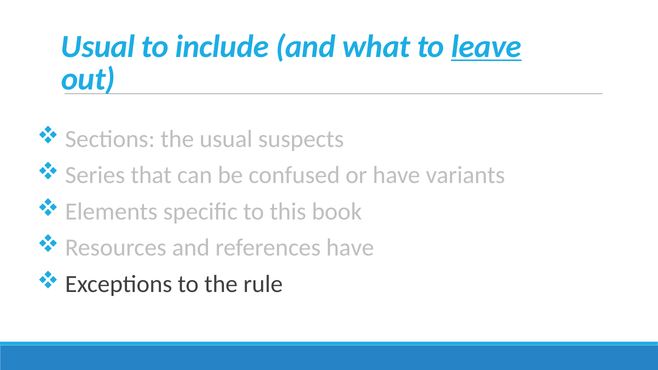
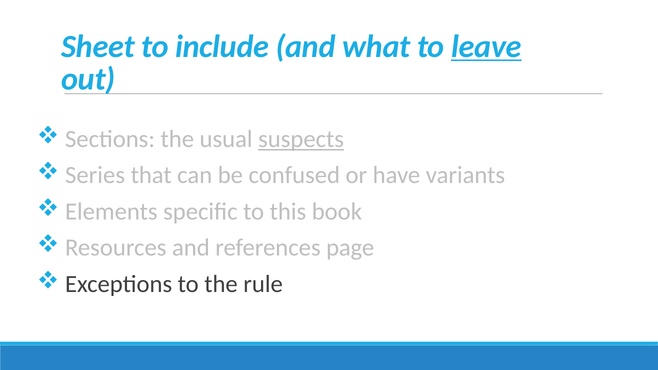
Usual: Usual -> Sheet (98, 46)
suspects underline: none -> present (301, 139)
references have: have -> page (350, 248)
